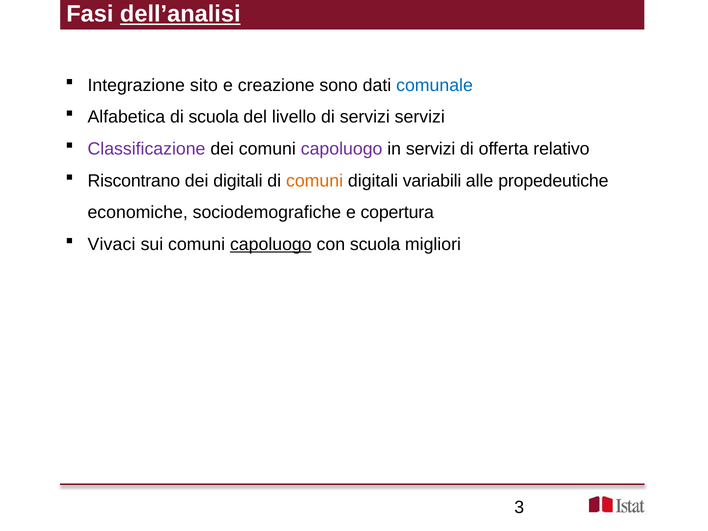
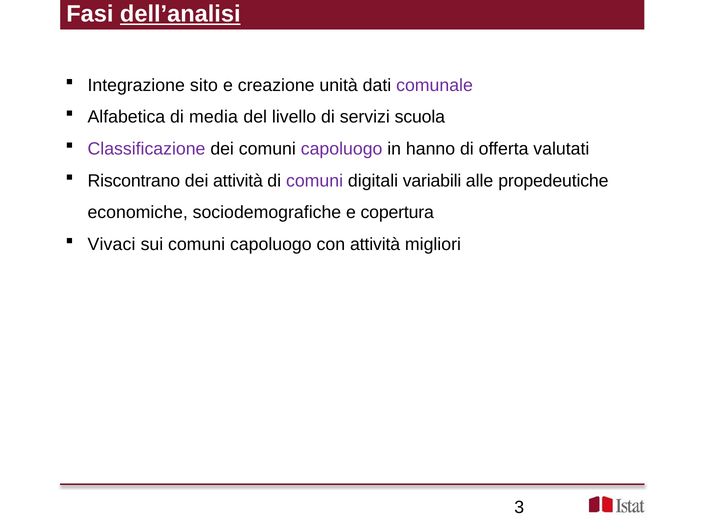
sono: sono -> unità (339, 85)
comunale colour: blue -> purple (435, 85)
di scuola: scuola -> media (214, 117)
servizi servizi: servizi -> scuola (420, 117)
in servizi: servizi -> hanno (431, 149)
relativo: relativo -> valutati (561, 149)
dei digitali: digitali -> attività (238, 181)
comuni colour: orange -> purple (315, 181)
capoluogo underline: present -> none (271, 244)
con scuola: scuola -> attività (375, 244)
